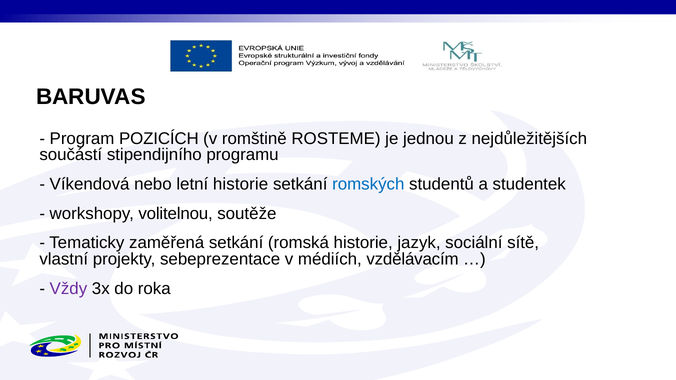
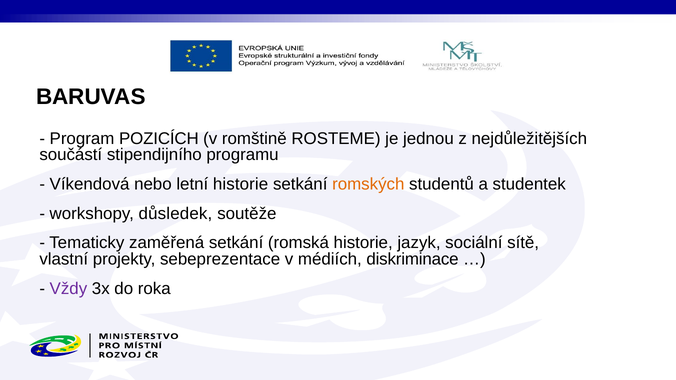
romských colour: blue -> orange (368, 184)
volitelnou: volitelnou -> důsledek (175, 214)
vzdělávacím: vzdělávacím -> diskriminace (413, 259)
